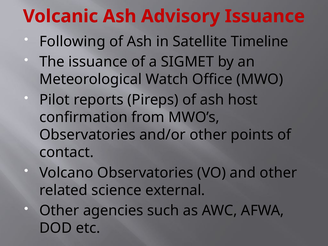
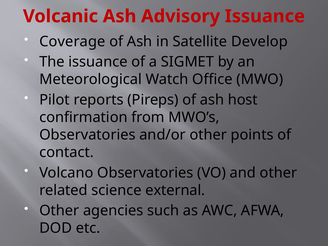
Following: Following -> Coverage (72, 41)
Timeline: Timeline -> Develop (259, 41)
